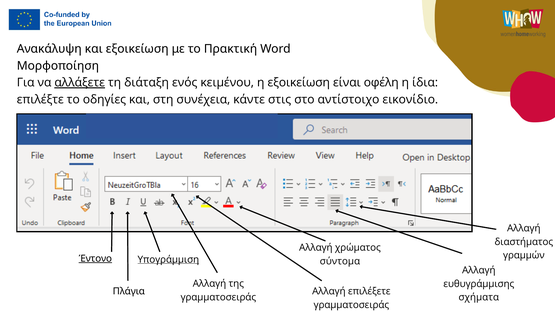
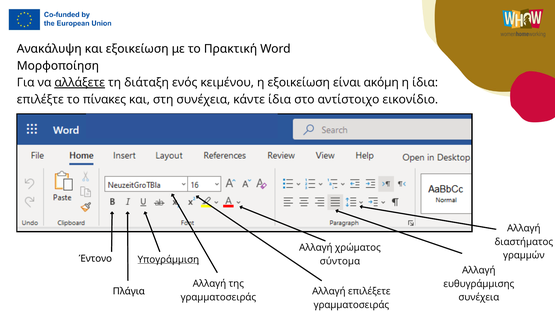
οφέλη: οφέλη -> ακόμη (381, 83)
οδηγίες: οδηγίες -> πίνακες (104, 100)
κάντε στις: στις -> ίδια (280, 100)
Έντονο underline: present -> none (95, 259)
σχήματα: σχήματα -> συνέχεια (479, 298)
